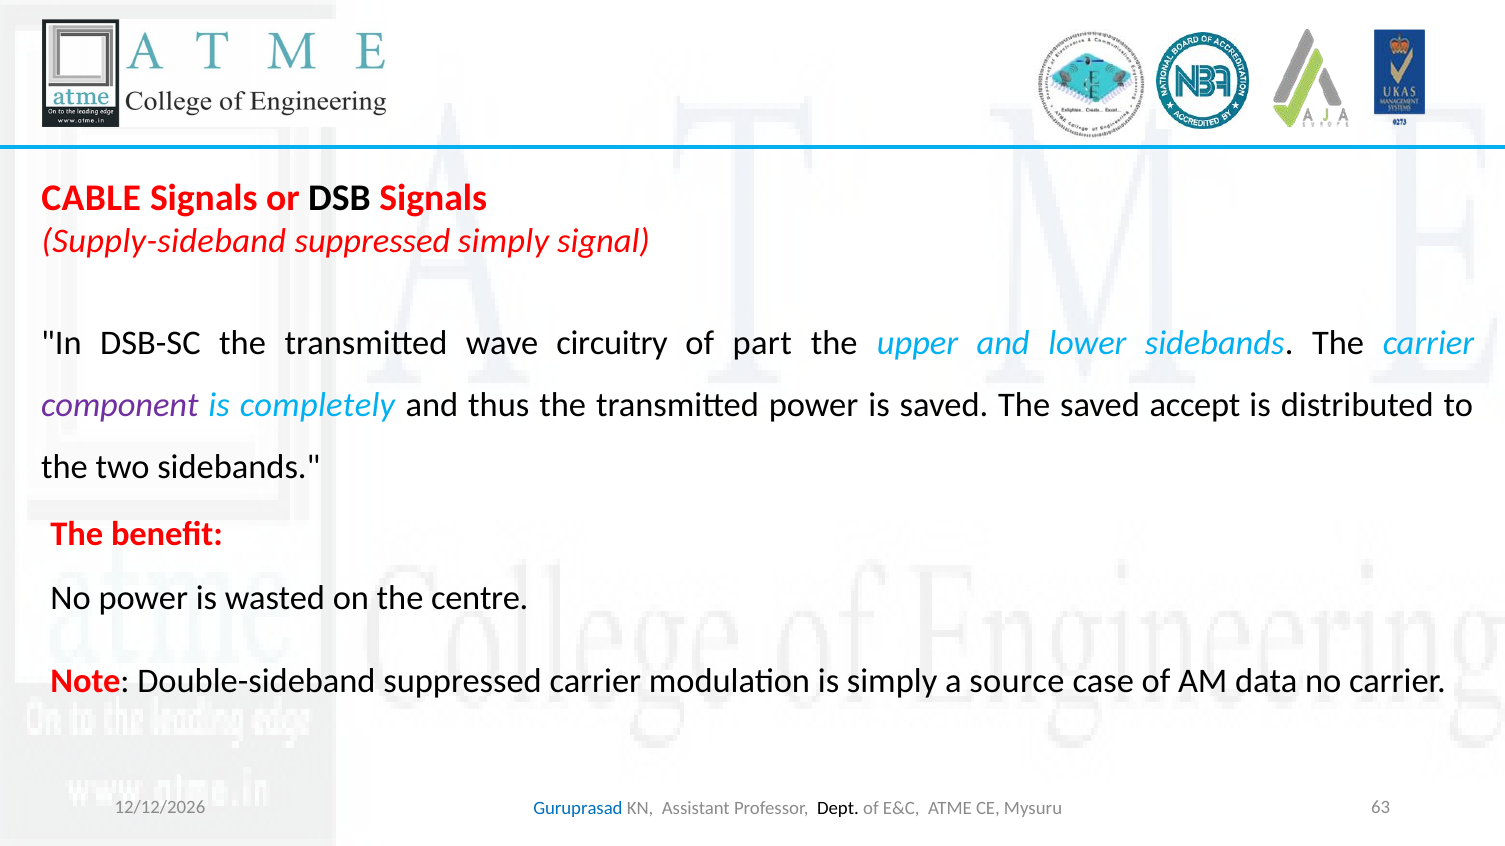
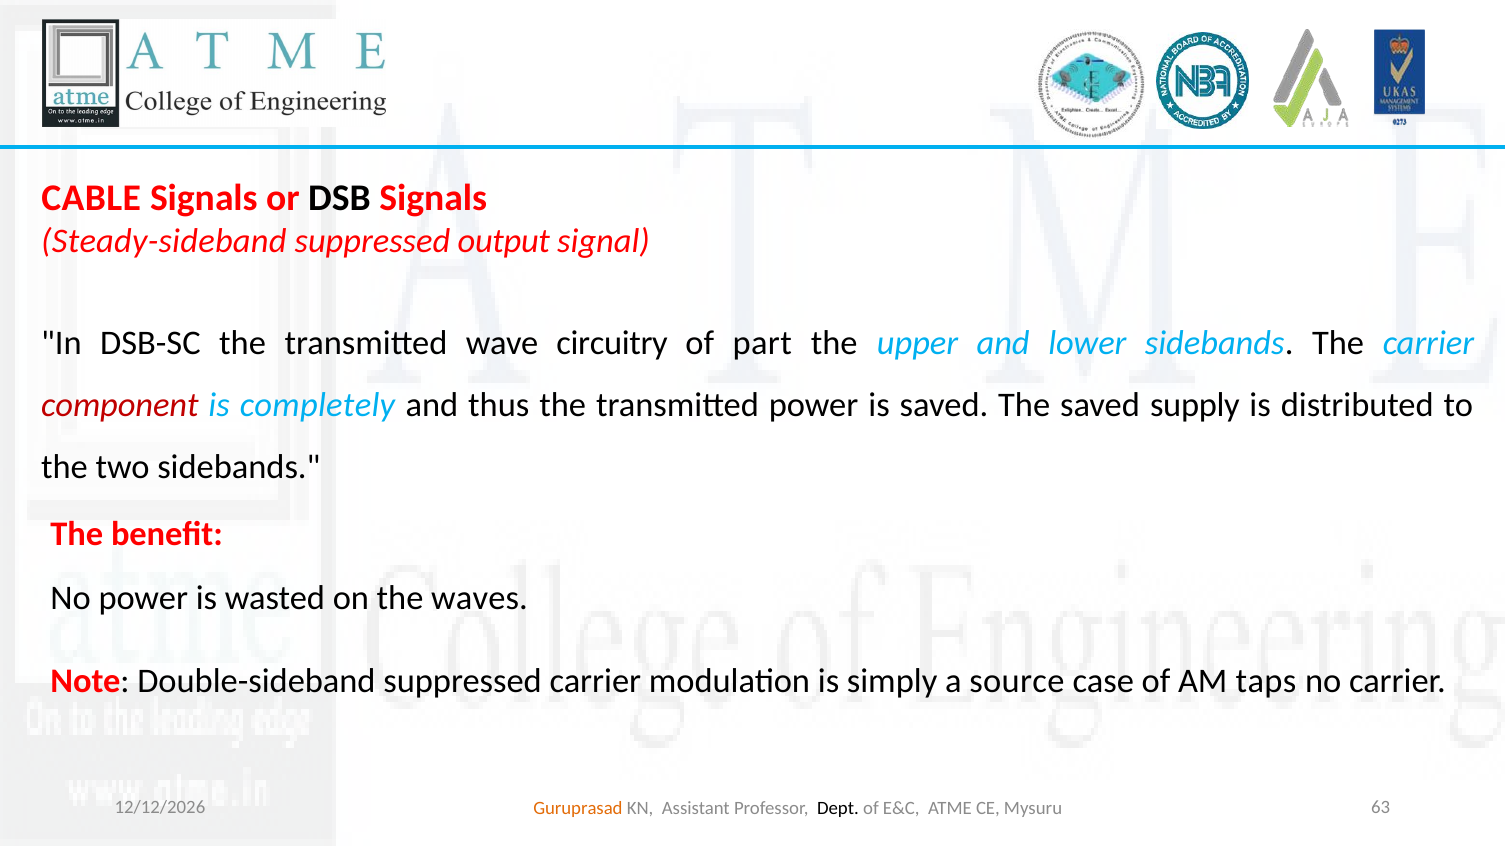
Supply-sideband: Supply-sideband -> Steady-sideband (164, 241)
suppressed simply: simply -> output (504, 241)
component colour: purple -> red (120, 405)
accept: accept -> supply (1195, 405)
centre: centre -> waves (480, 599)
data: data -> taps (1266, 681)
Guruprasad colour: blue -> orange (578, 808)
